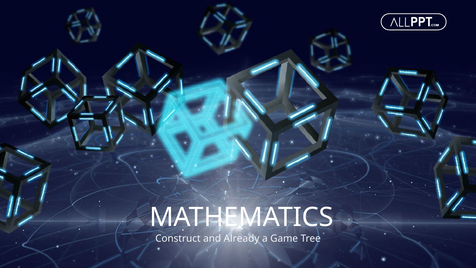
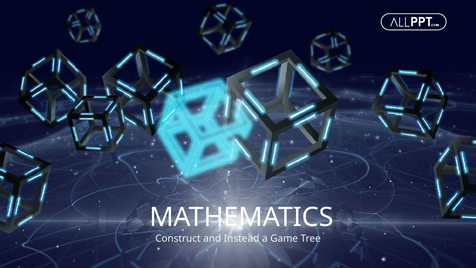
Already: Already -> Instead (242, 238)
